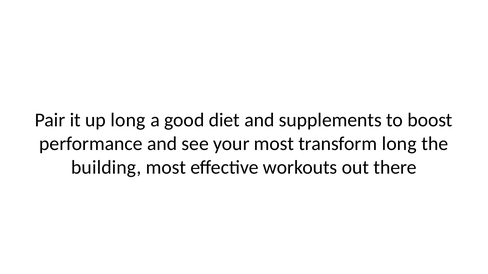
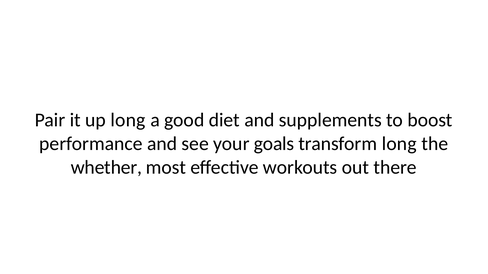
your most: most -> goals (274, 144)
building: building -> whether (106, 168)
